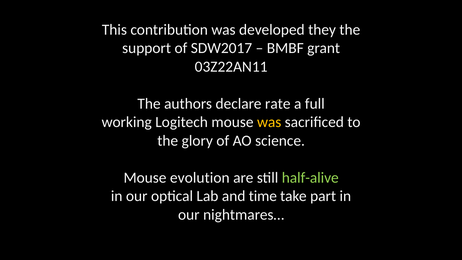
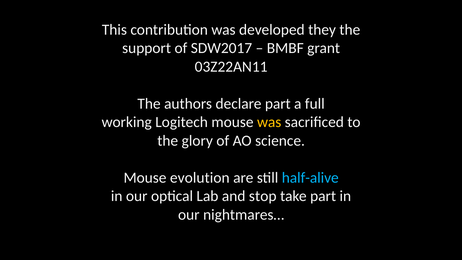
declare rate: rate -> part (278, 104)
half-alive colour: light green -> light blue (310, 178)
time: time -> stop (263, 196)
